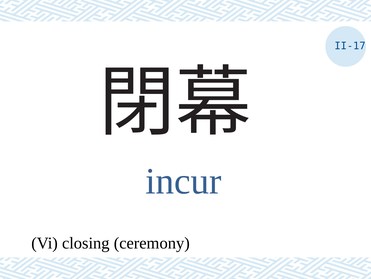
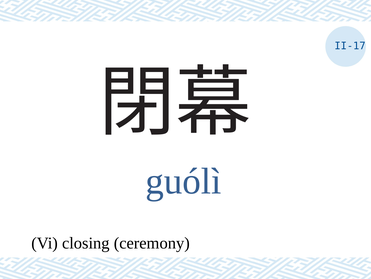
incur: incur -> guólì (183, 181)
